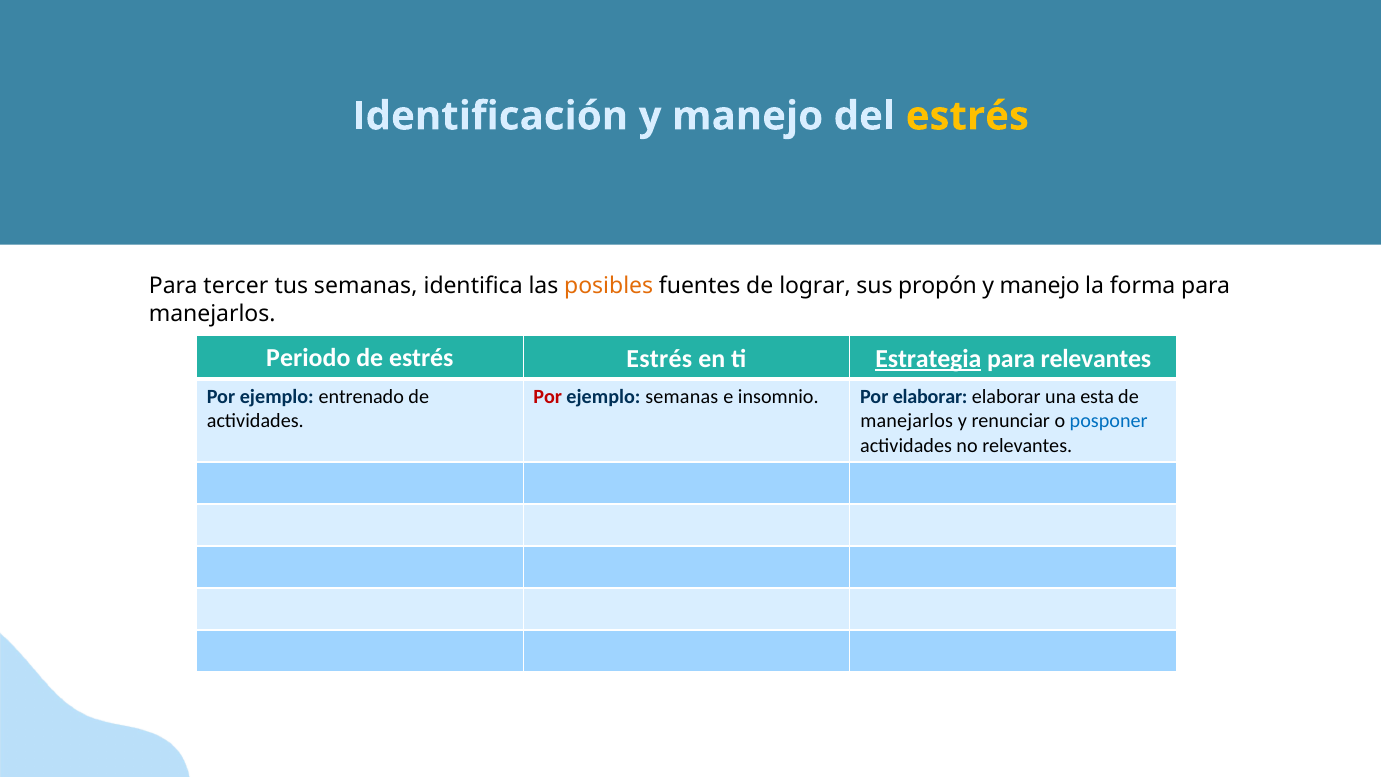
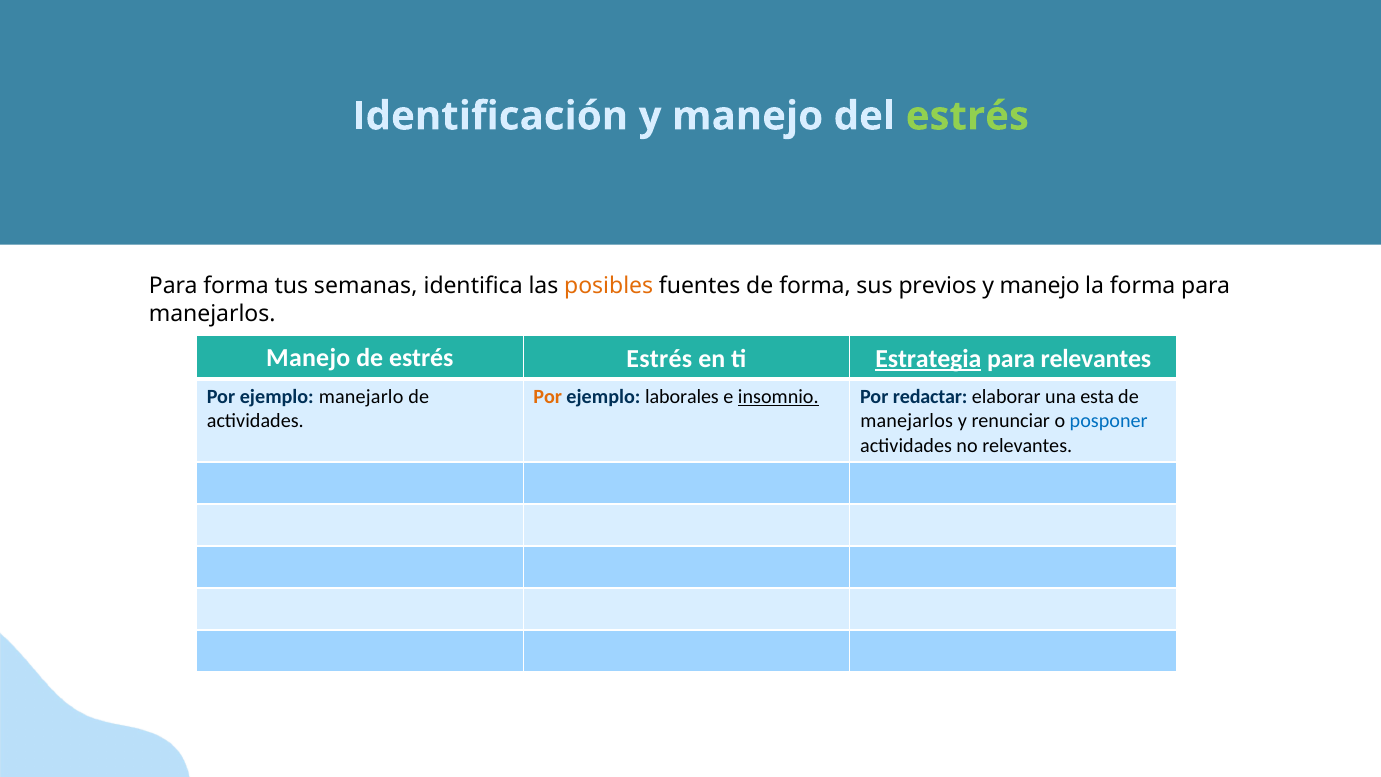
estrés colour: yellow -> light green (967, 116)
Para tercer: tercer -> forma (236, 286)
de lograr: lograr -> forma (815, 286)
propón: propón -> previos (938, 286)
Periodo: Periodo -> Manejo (308, 357)
entrenado: entrenado -> manejarlo (361, 397)
Por colour: red -> orange (548, 397)
ejemplo semanas: semanas -> laborales (682, 397)
insomnio underline: none -> present (778, 397)
Por elaborar: elaborar -> redactar (930, 397)
